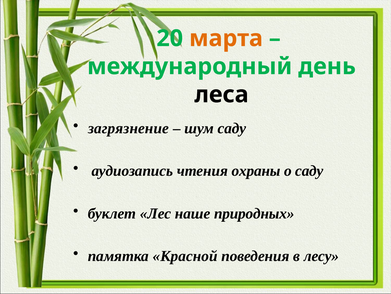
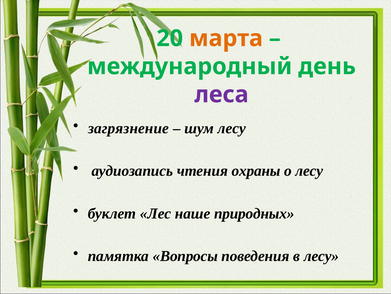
леса colour: black -> purple (222, 94)
шум саду: саду -> лесу (232, 128)
о саду: саду -> лесу (309, 170)
Красной: Красной -> Вопросы (185, 256)
